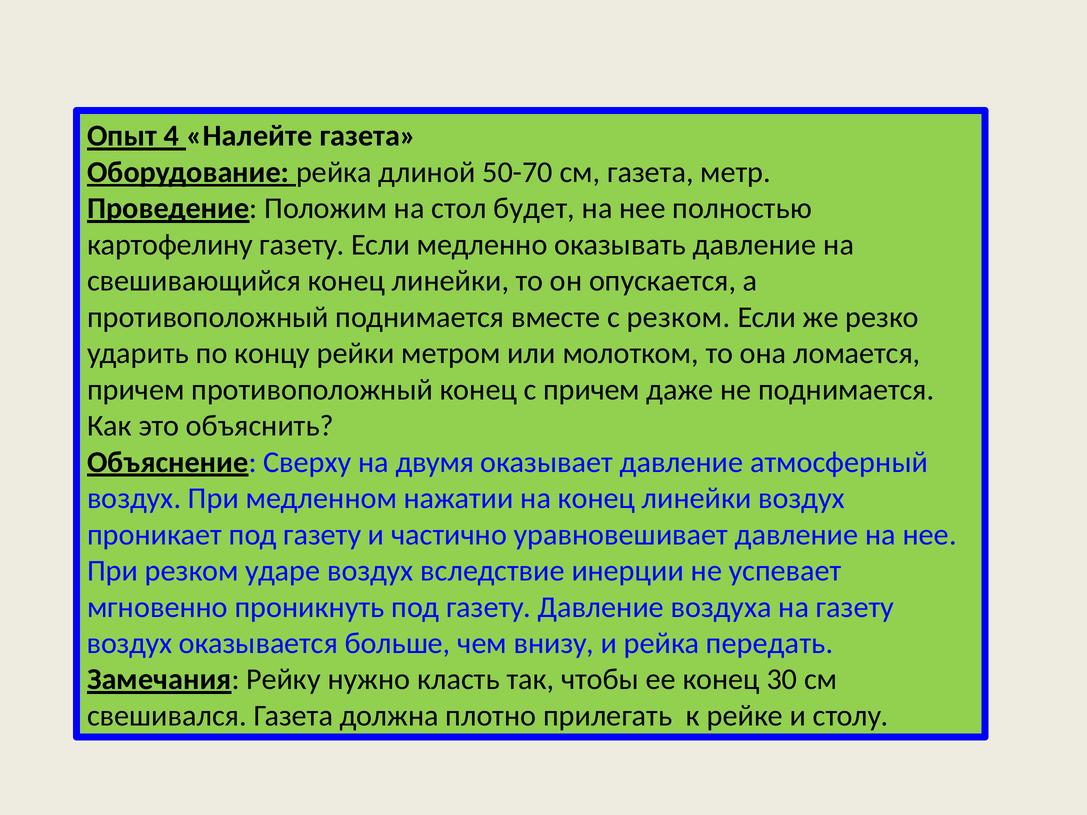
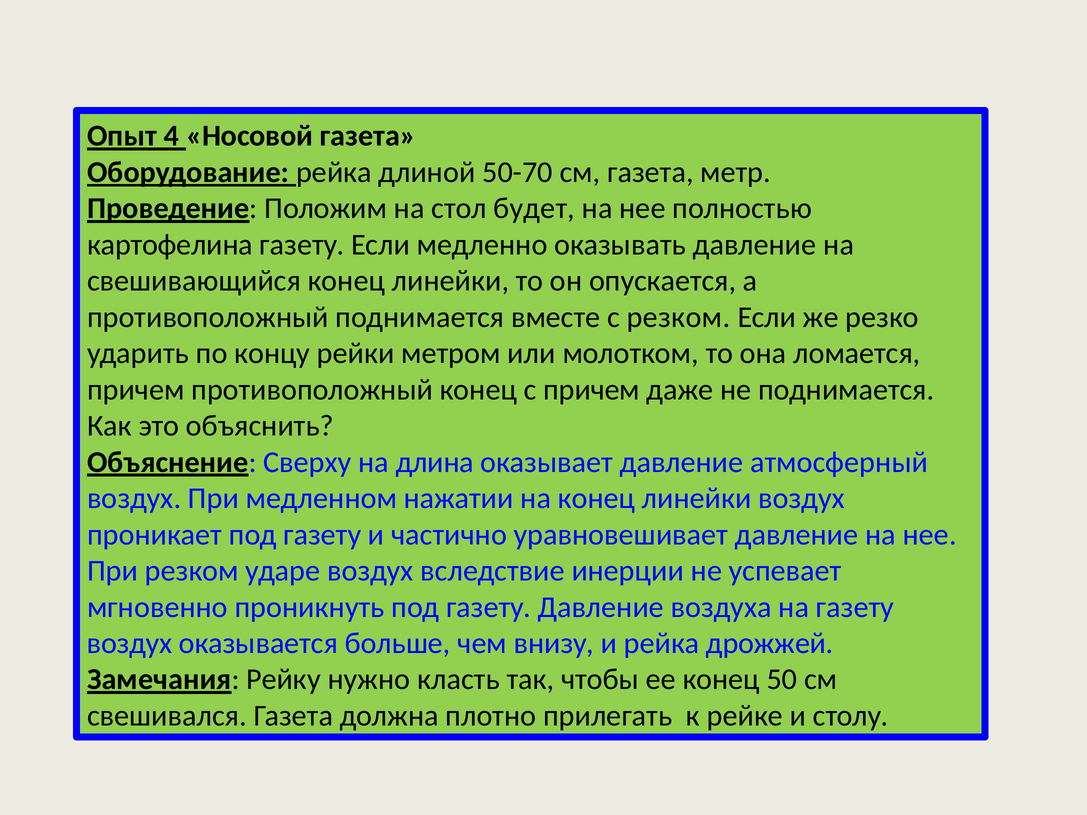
Налейте: Налейте -> Носовой (250, 136)
картофелину: картофелину -> картофелина (170, 245)
двумя: двумя -> длина (435, 462)
передать: передать -> дрожжей (770, 643)
30: 30 -> 50 (782, 680)
